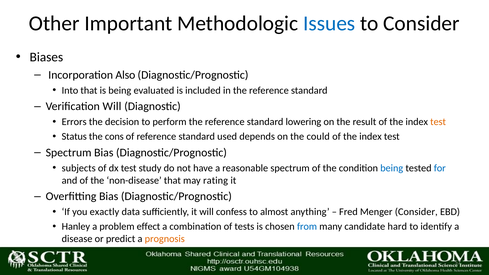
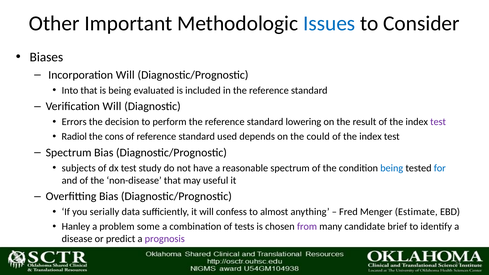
Incorporation Also: Also -> Will (125, 75)
test colour: orange -> purple (438, 122)
Status: Status -> Radiol (74, 137)
rating: rating -> useful (216, 180)
exactly: exactly -> serially (104, 212)
Menger Consider: Consider -> Estimate (416, 212)
effect: effect -> some (148, 227)
from colour: blue -> purple (307, 227)
hard: hard -> brief (397, 227)
prognosis colour: orange -> purple (165, 239)
